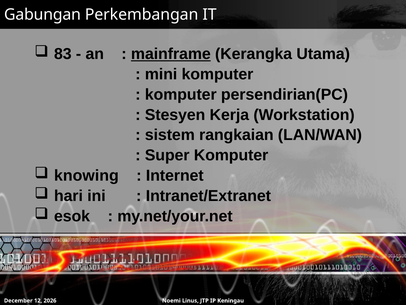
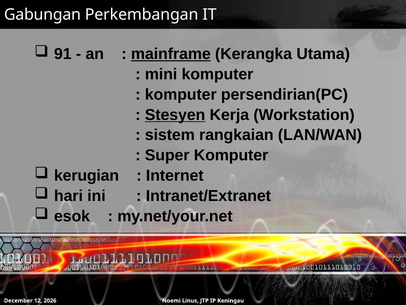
83: 83 -> 91 (63, 54)
Stesyen underline: none -> present (175, 115)
knowing: knowing -> kerugian (87, 175)
